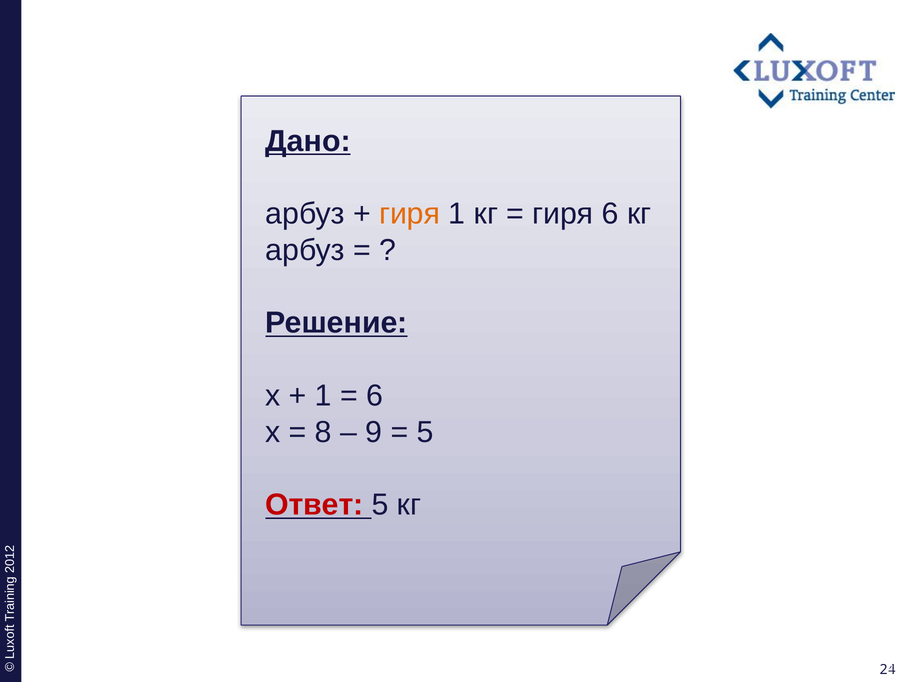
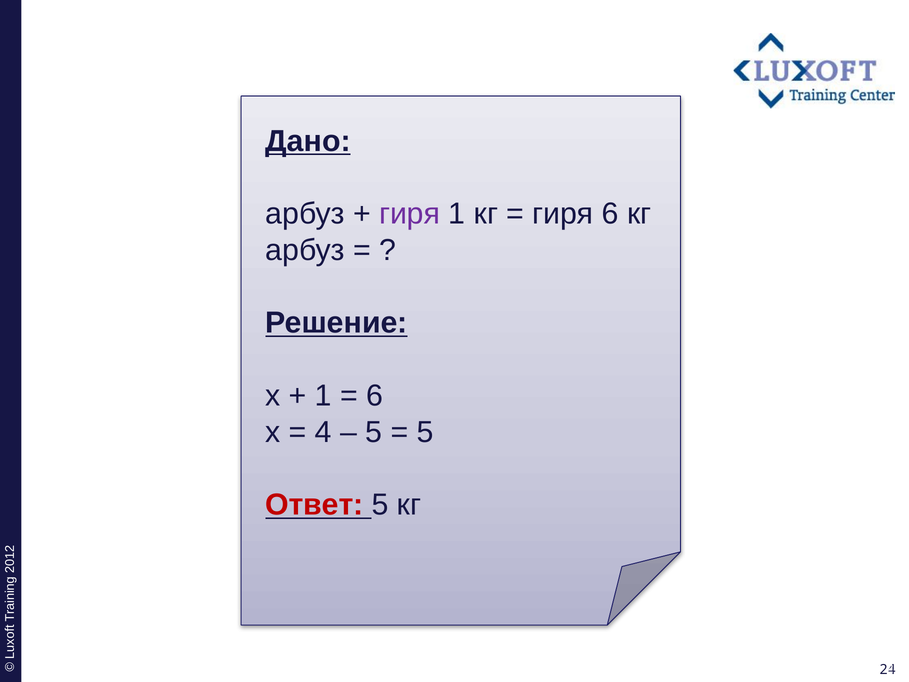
гиря colour: orange -> purple (410, 214)
8: 8 -> 4 (323, 432)
9: 9 -> 5 (374, 432)
